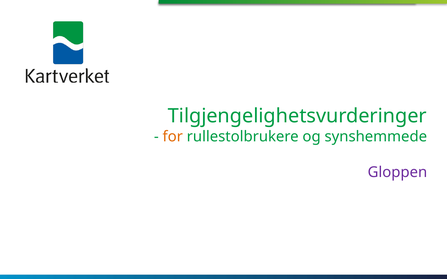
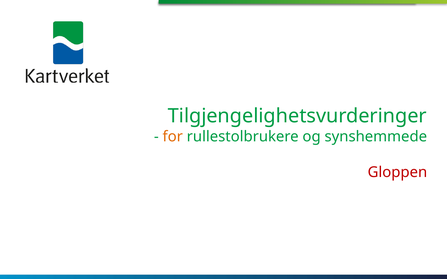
Gloppen colour: purple -> red (397, 172)
